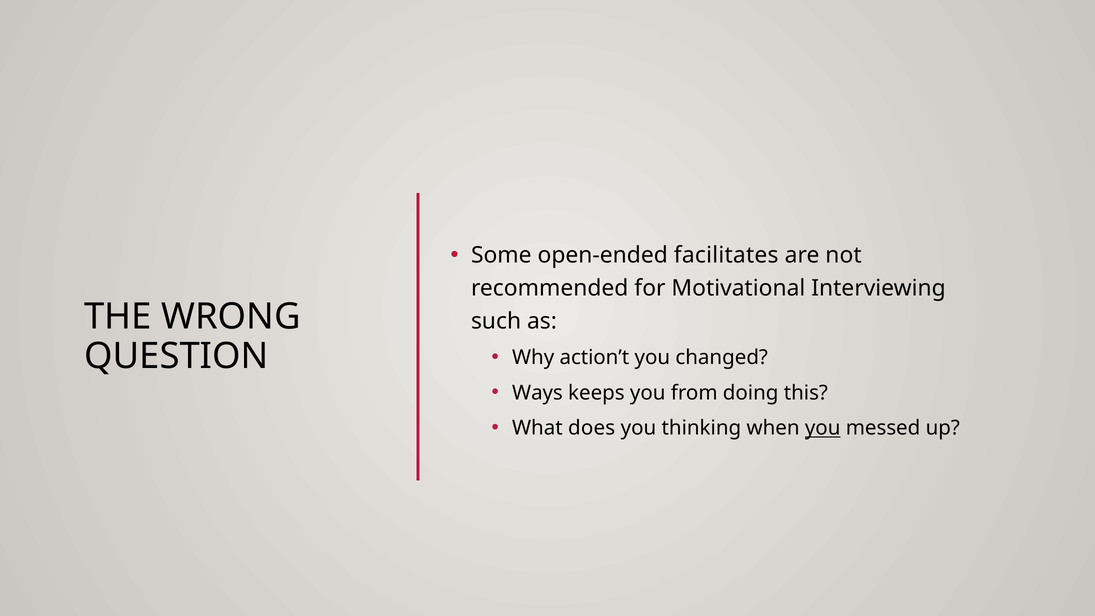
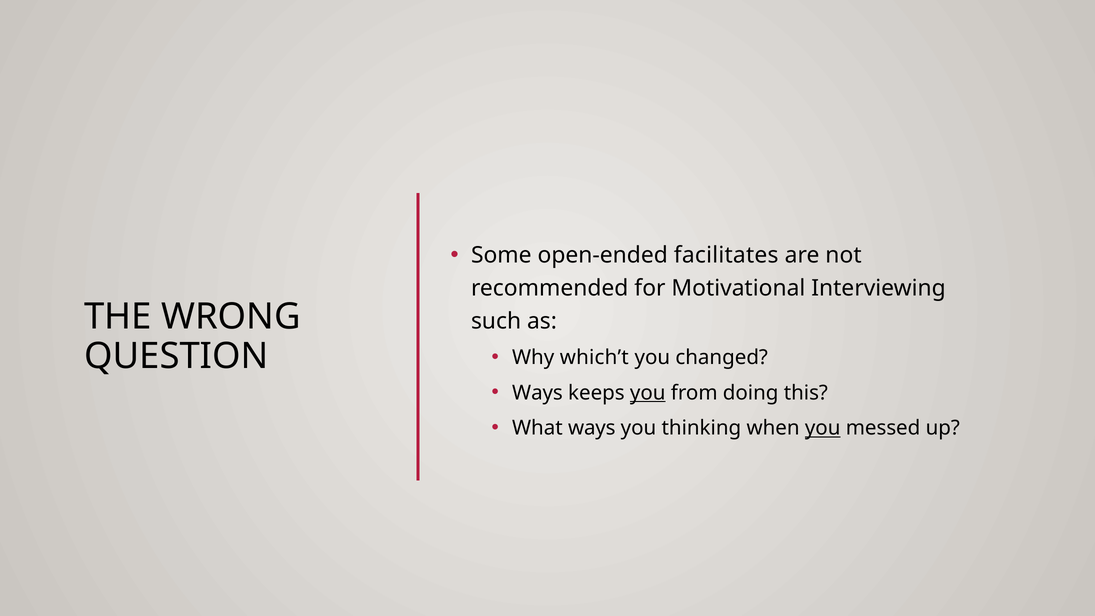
action’t: action’t -> which’t (594, 358)
you underline: none -> present (648, 393)
What does: does -> ways (592, 428)
